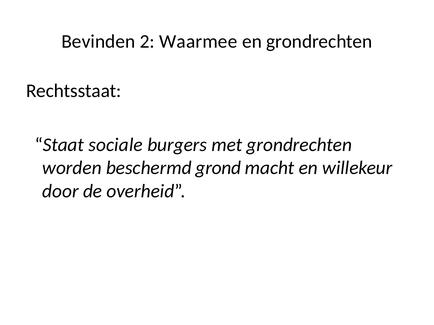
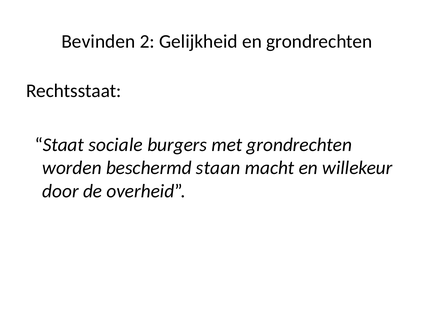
Waarmee: Waarmee -> Gelijkheid (198, 42)
grond: grond -> staan (218, 168)
